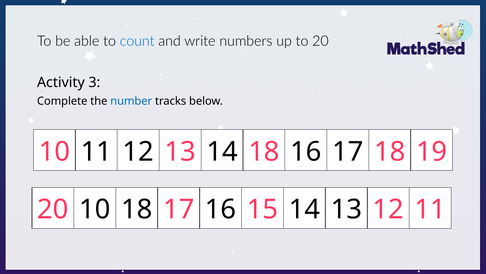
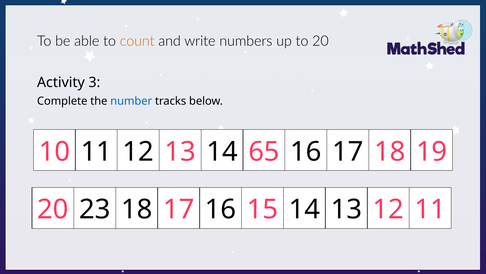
count colour: blue -> orange (137, 41)
14 18: 18 -> 65 (264, 151)
20 10: 10 -> 23 (95, 209)
